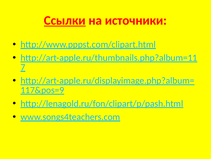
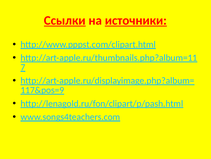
источники underline: none -> present (136, 20)
